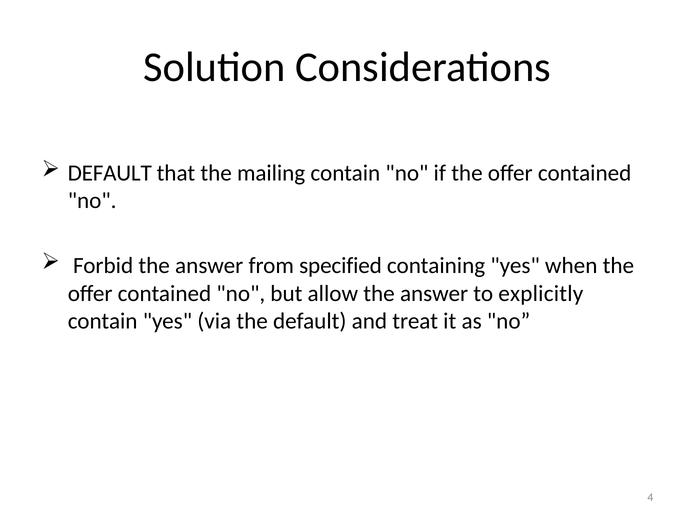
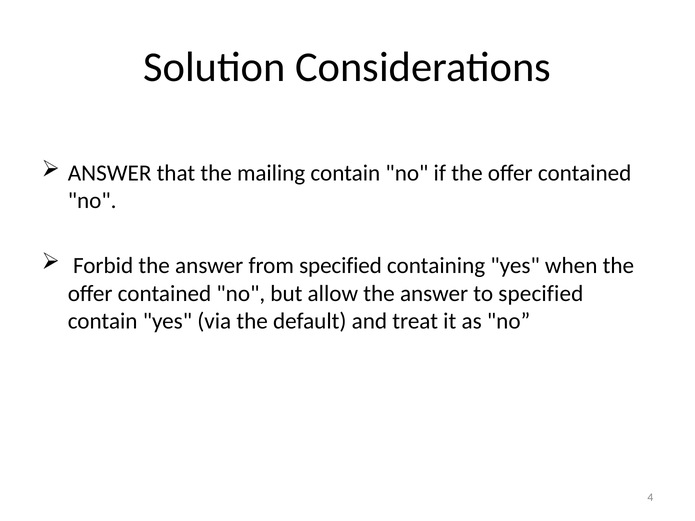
DEFAULT: DEFAULT -> ANSWER (110, 173)
to explicitly: explicitly -> specified (541, 294)
